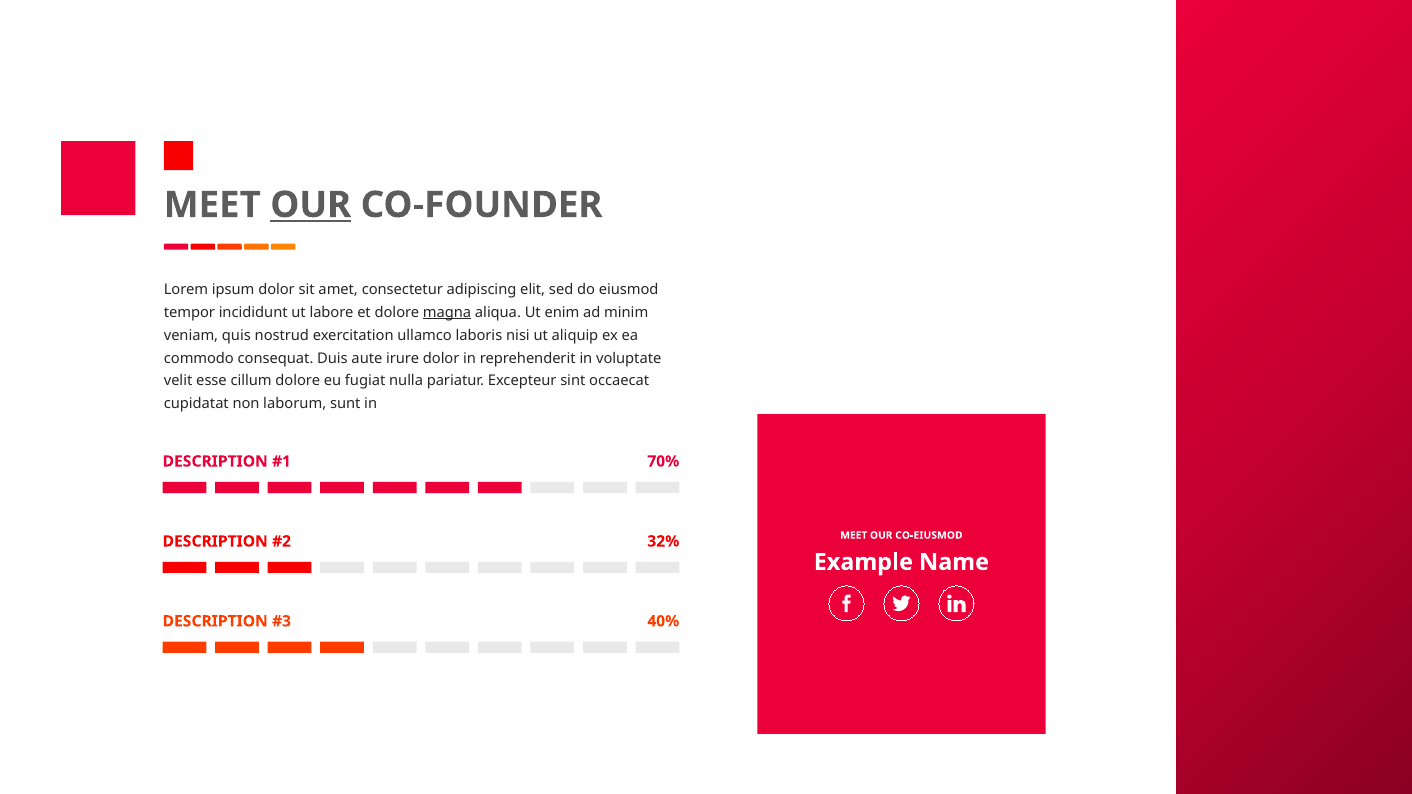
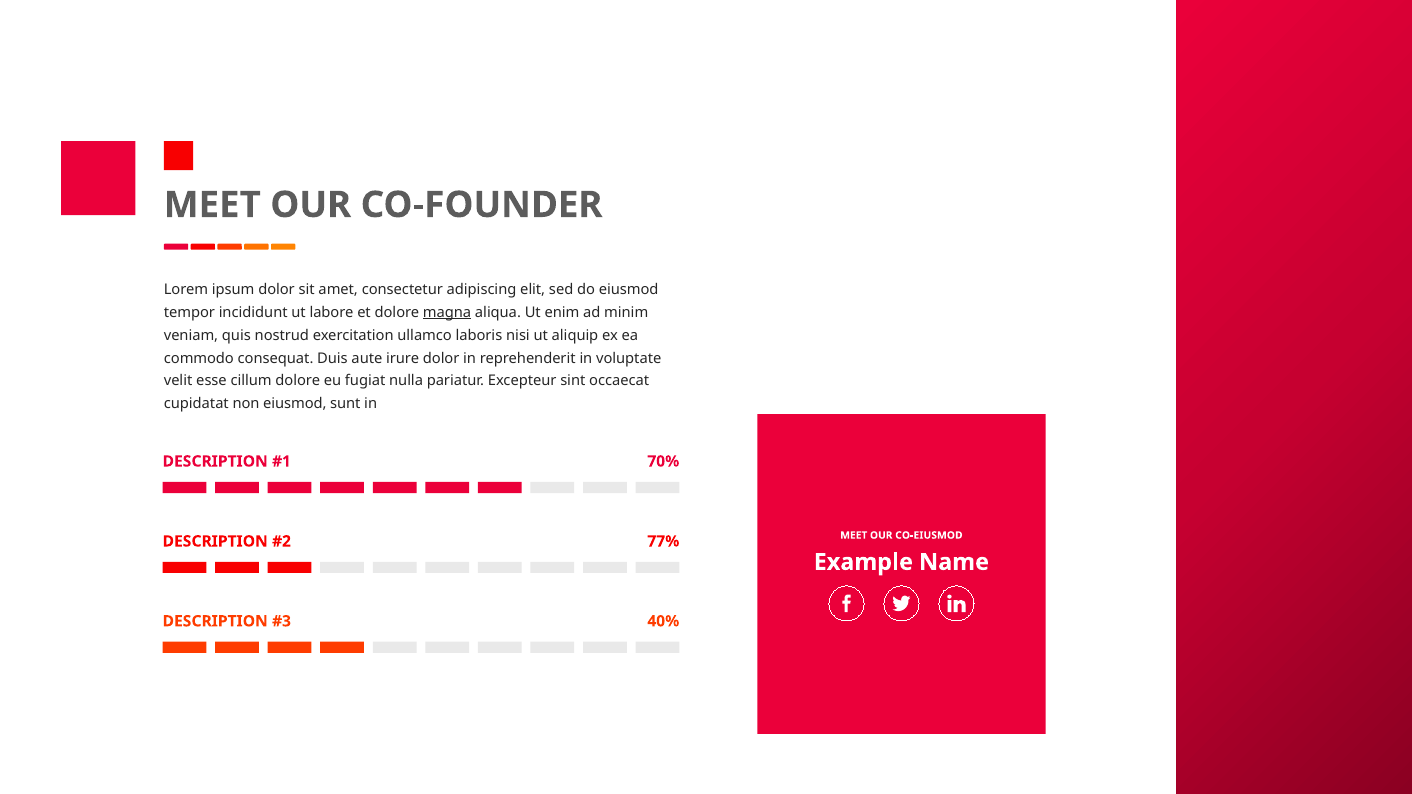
OUR underline: present -> none (311, 205)
non laborum: laborum -> eiusmod (295, 404)
32%: 32% -> 77% (663, 541)
